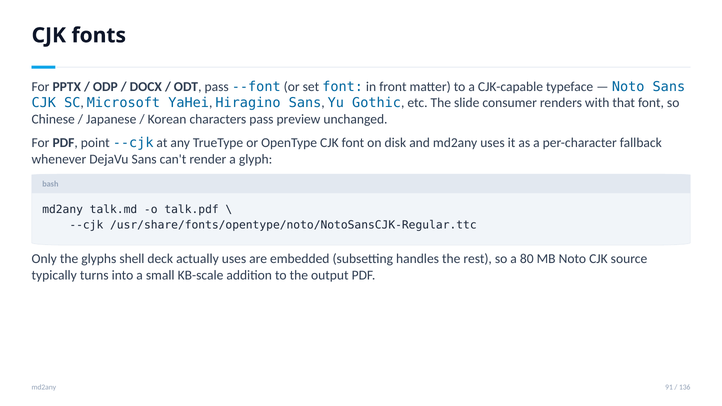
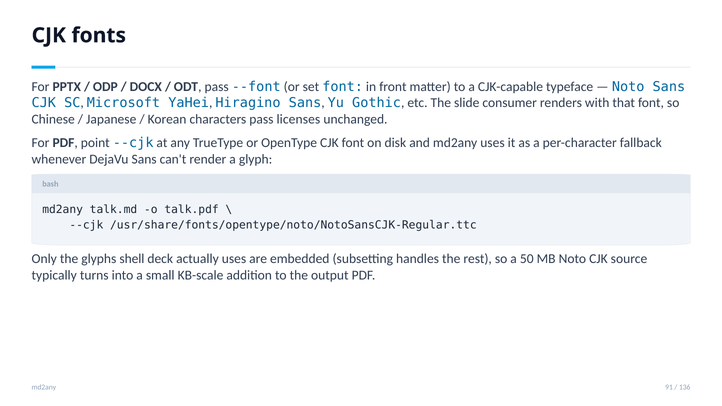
preview: preview -> licenses (298, 119)
80: 80 -> 50 (527, 259)
